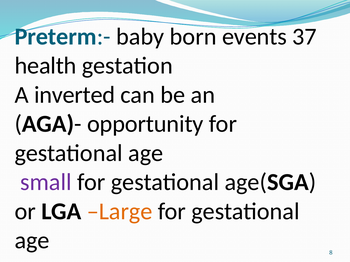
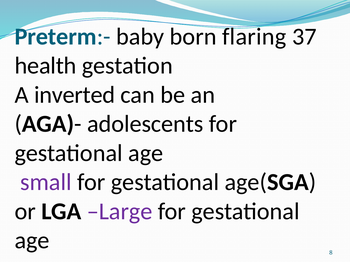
events: events -> flaring (254, 37)
opportunity: opportunity -> adolescents (145, 124)
Large colour: orange -> purple (120, 212)
